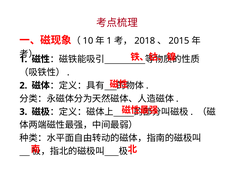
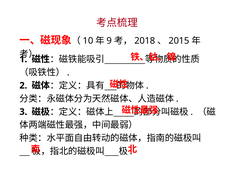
1: 1 -> 9 (109, 41)
